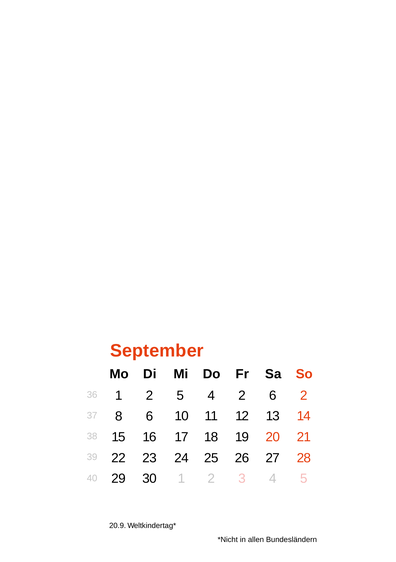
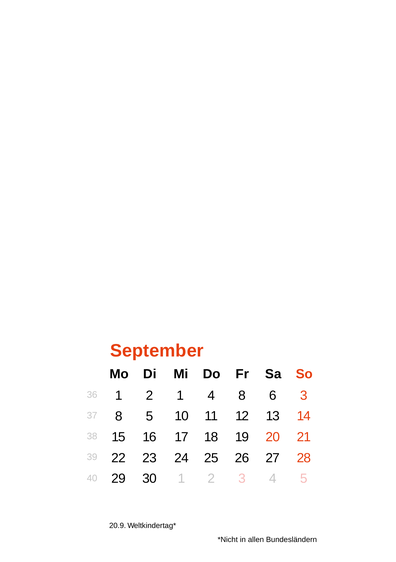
5: 5 -> 1 (180, 395)
4 2: 2 -> 8 (242, 395)
6 2: 2 -> 3 (304, 395)
8 6: 6 -> 5 (150, 416)
